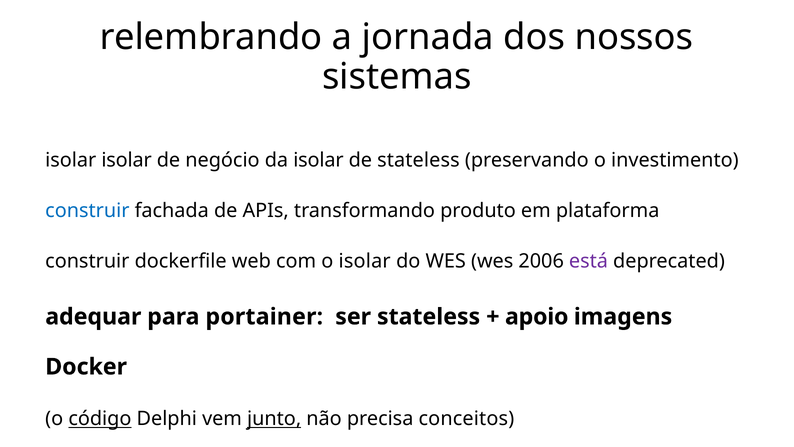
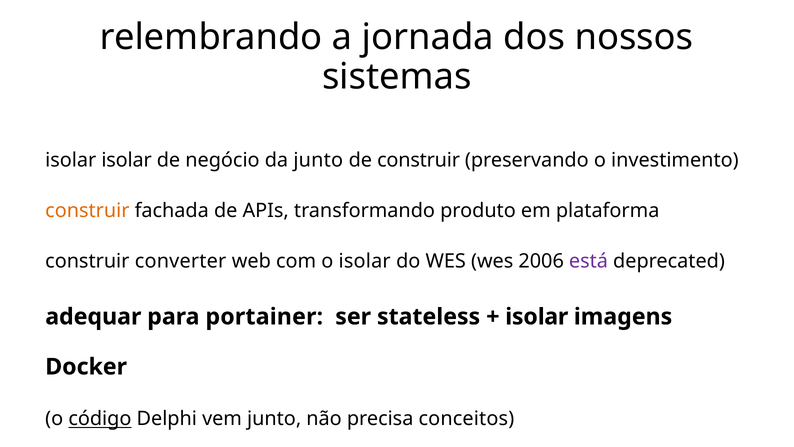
da isolar: isolar -> junto (318, 160)
de stateless: stateless -> construir (419, 160)
construir colour: blue -> orange (87, 210)
dockerfile: dockerfile -> converter (181, 261)
apoio: apoio -> isolar (537, 316)
junto underline: present -> none (274, 419)
